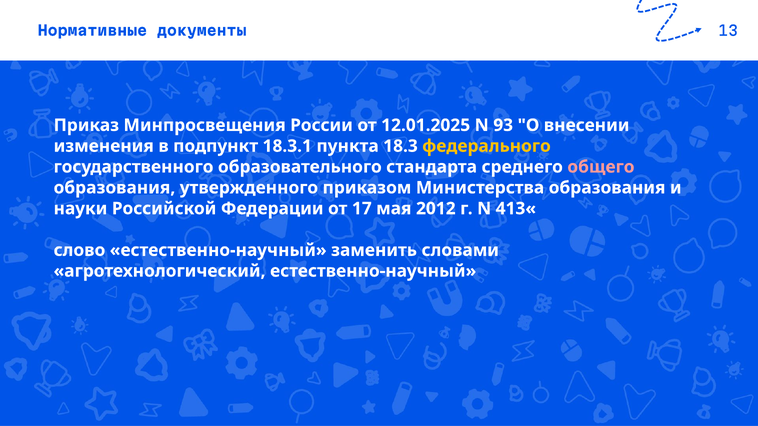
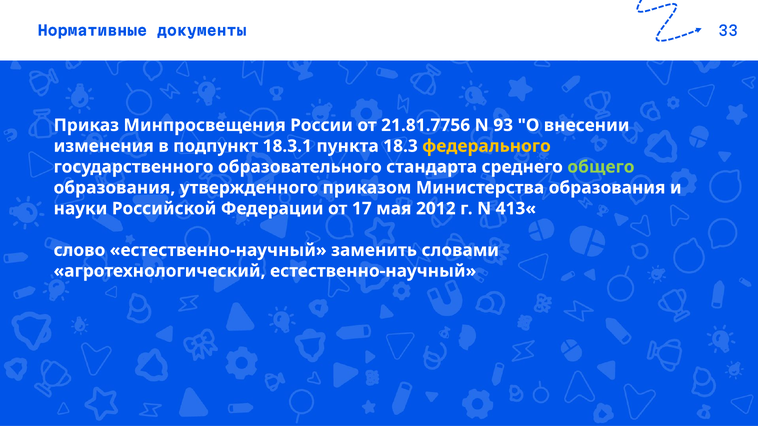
13: 13 -> 33 (728, 31)
12.01.2025: 12.01.2025 -> 21.81.7756 (426, 125)
общего colour: pink -> light green (601, 167)
